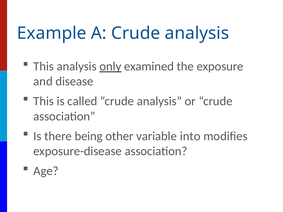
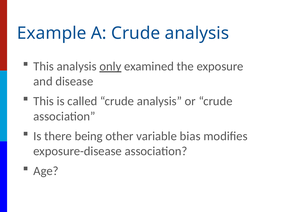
into: into -> bias (190, 136)
